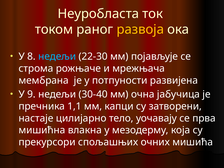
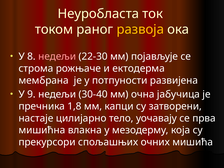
недељи colour: light blue -> pink (57, 57)
мрежњача: мрежњача -> ектодерма (139, 68)
1,1: 1,1 -> 1,8 (74, 106)
